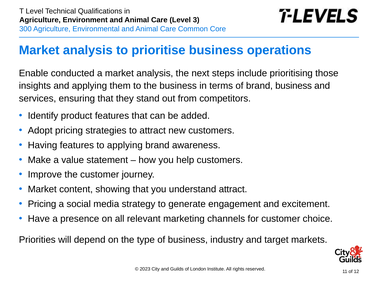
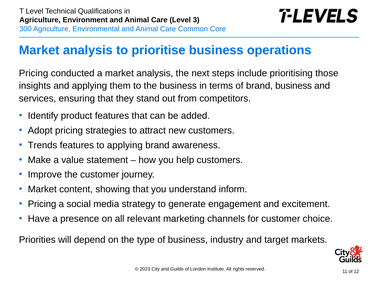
Enable: Enable -> Pricing (34, 73)
Having: Having -> Trends (43, 145)
understand attract: attract -> inform (233, 189)
